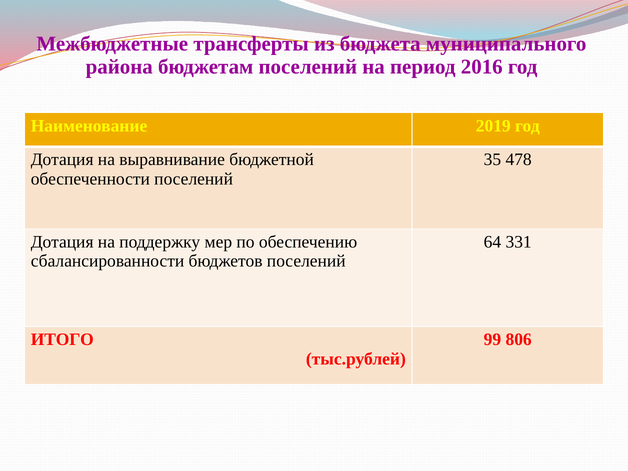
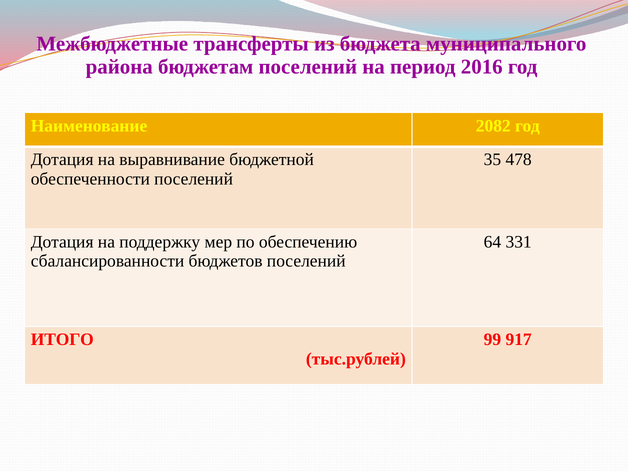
2019: 2019 -> 2082 (493, 126)
806: 806 -> 917 (519, 339)
